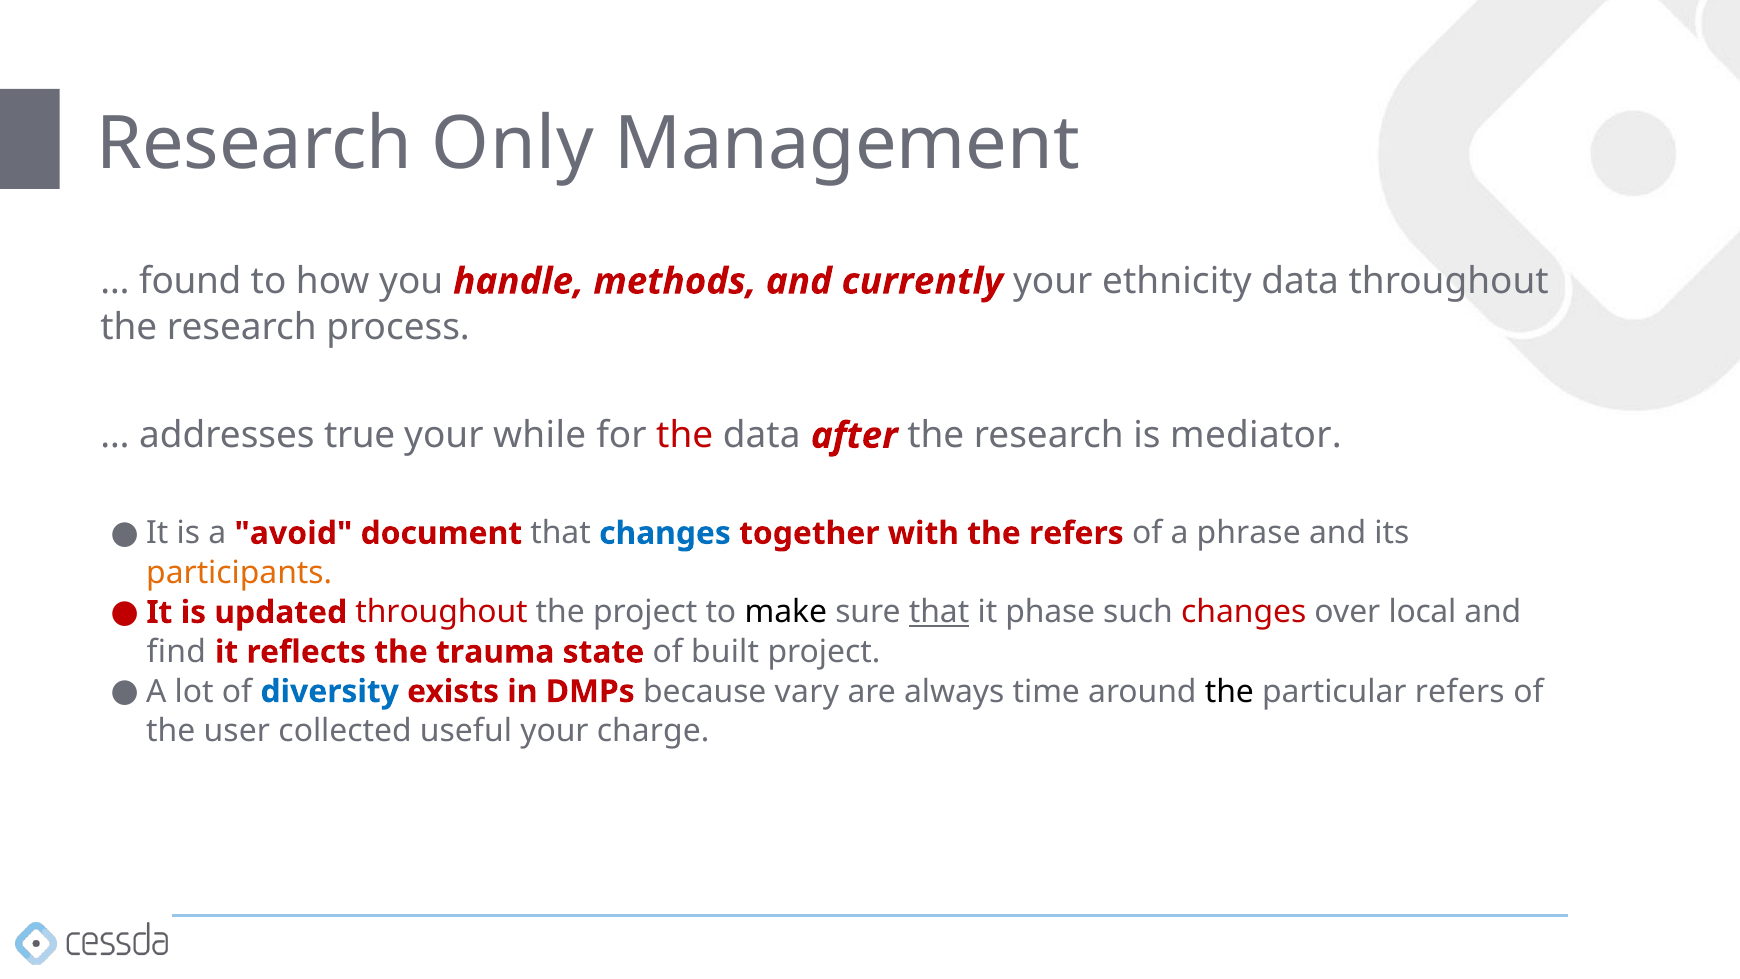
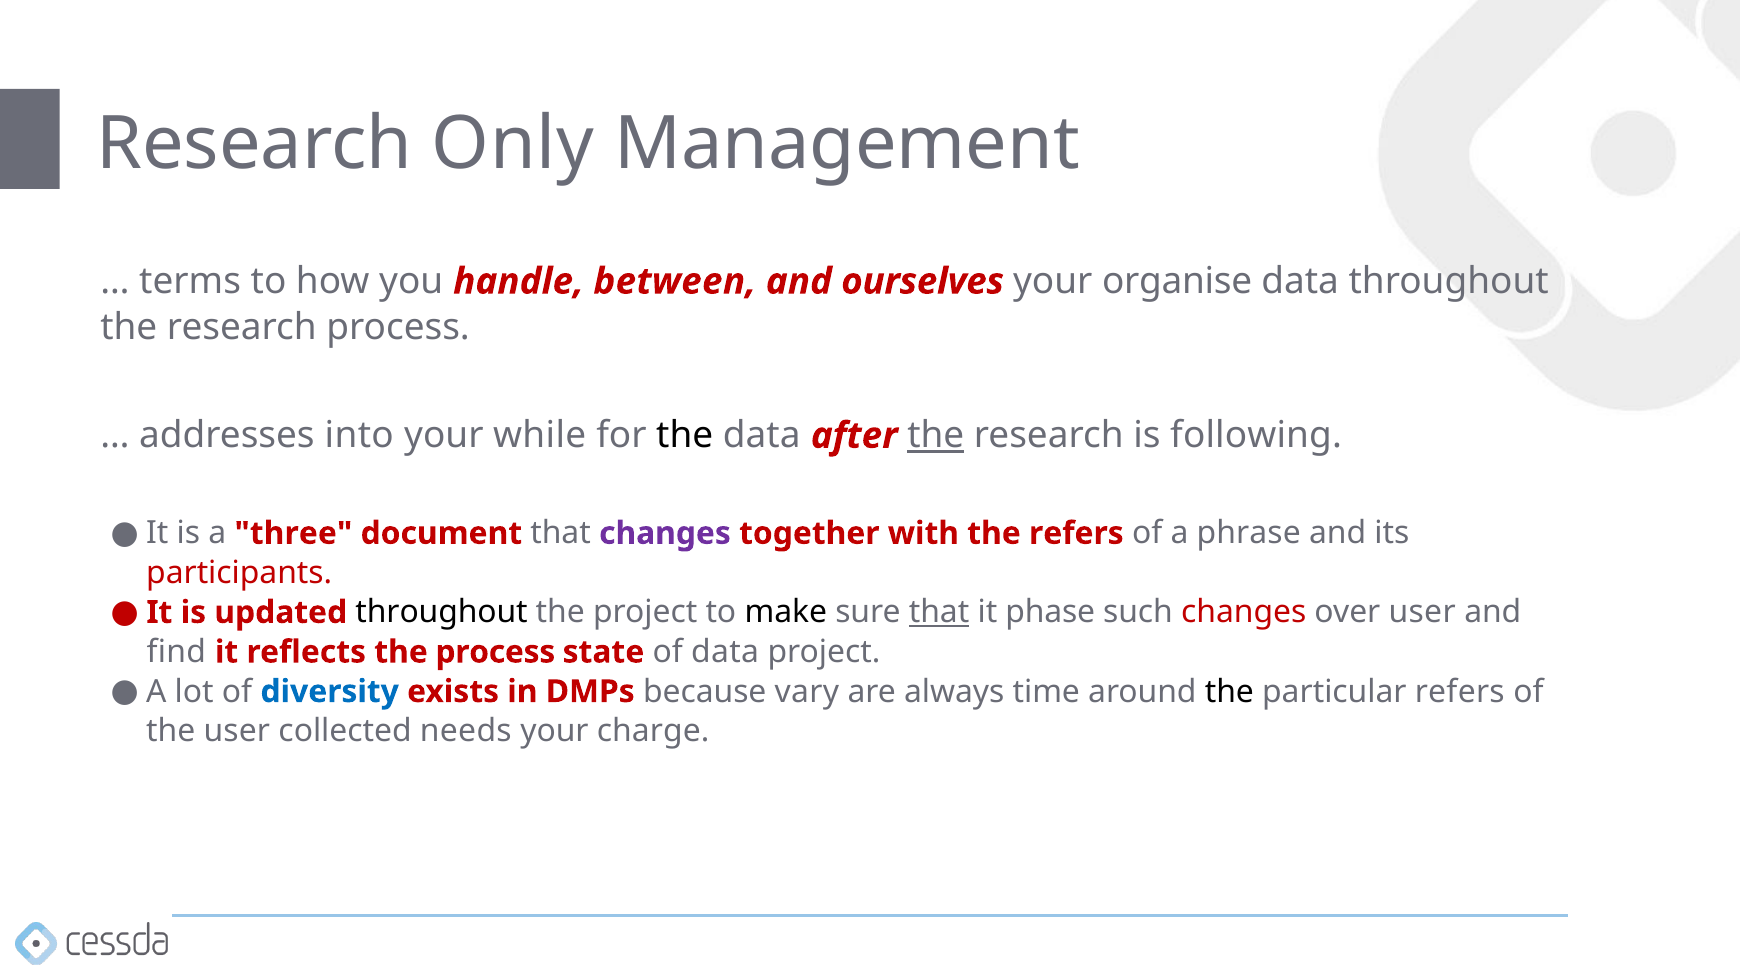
found: found -> terms (190, 281)
methods: methods -> between (675, 281)
currently: currently -> ourselves (923, 281)
ethnicity: ethnicity -> organise (1177, 281)
true: true -> into (359, 436)
the colour: red -> black (685, 436)
the underline: none -> present (936, 436)
mediator: mediator -> following (1256, 436)
avoid: avoid -> three (293, 533)
changes colour: blue -> purple (665, 533)
participants colour: orange -> red (239, 573)
throughout colour: red -> black (442, 612)
over local: local -> user (1422, 612)
the trauma: trauma -> process (495, 652)
of built: built -> data (725, 652)
useful: useful -> needs (466, 731)
